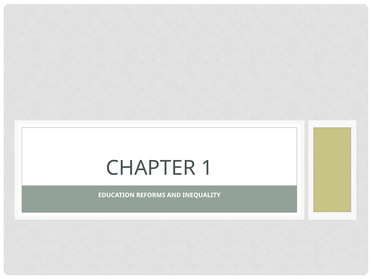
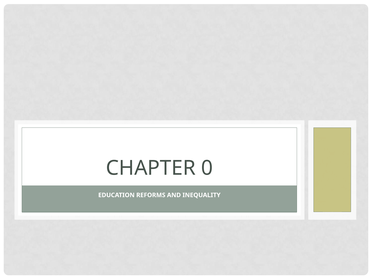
1: 1 -> 0 (207, 168)
